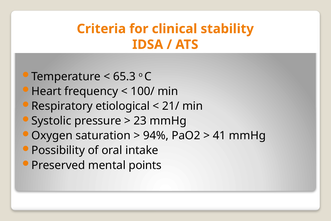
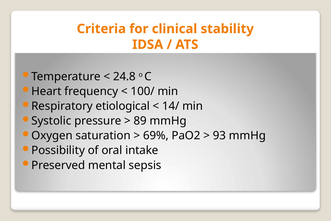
65.3: 65.3 -> 24.8 (124, 76)
21/: 21/ -> 14/ (171, 106)
23: 23 -> 89 (140, 121)
94%: 94% -> 69% (156, 135)
41: 41 -> 93 (219, 135)
points: points -> sepsis (145, 165)
